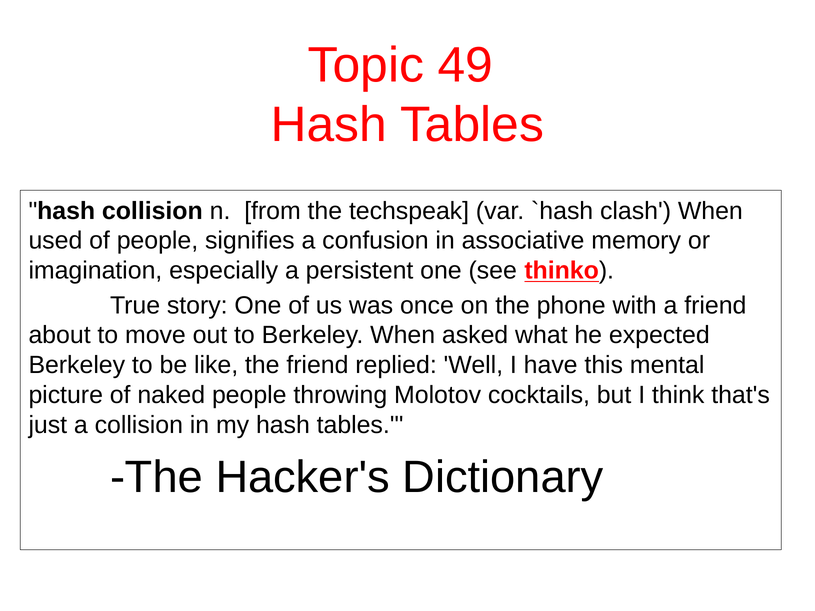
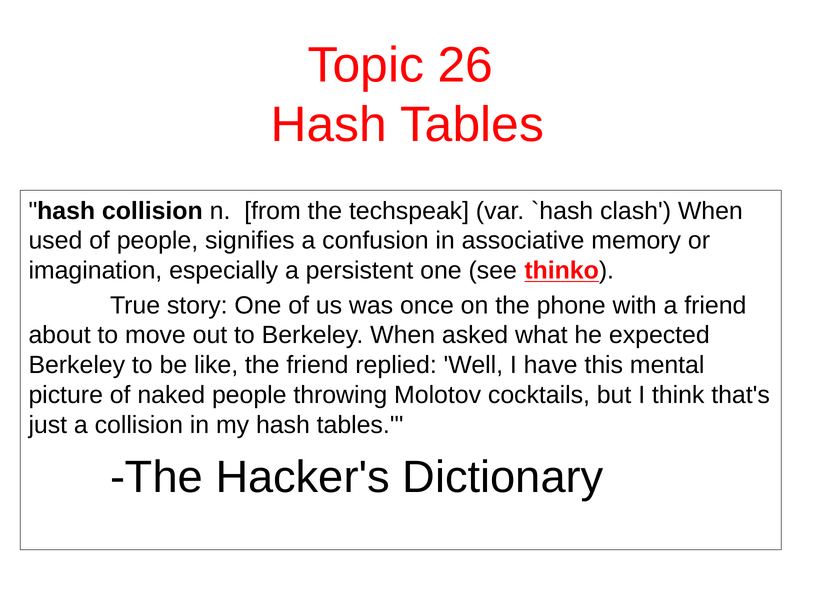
49: 49 -> 26 (465, 65)
